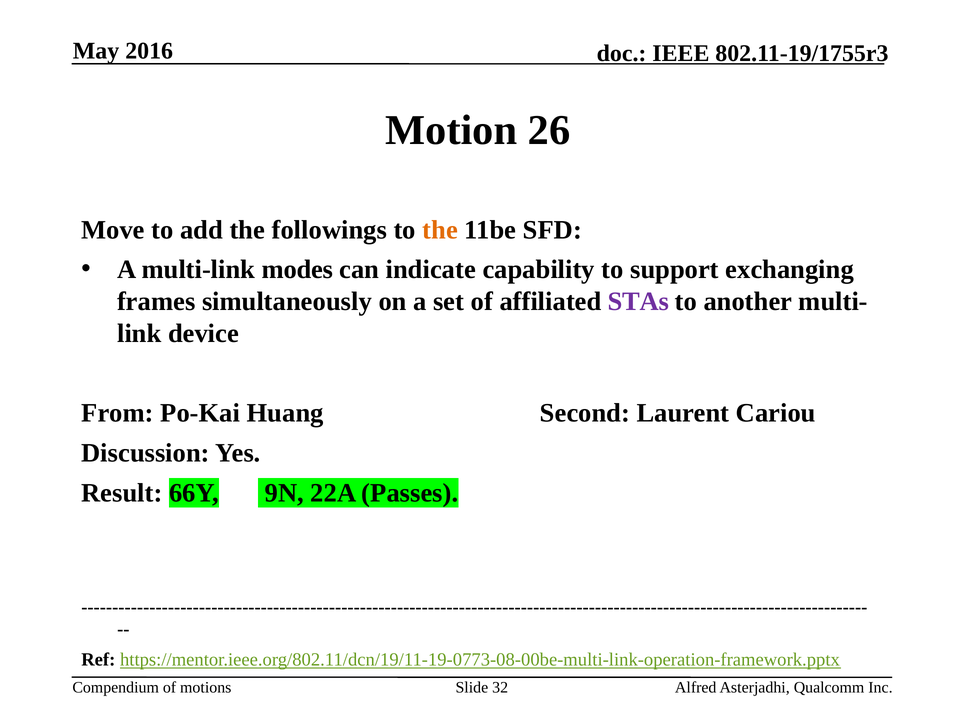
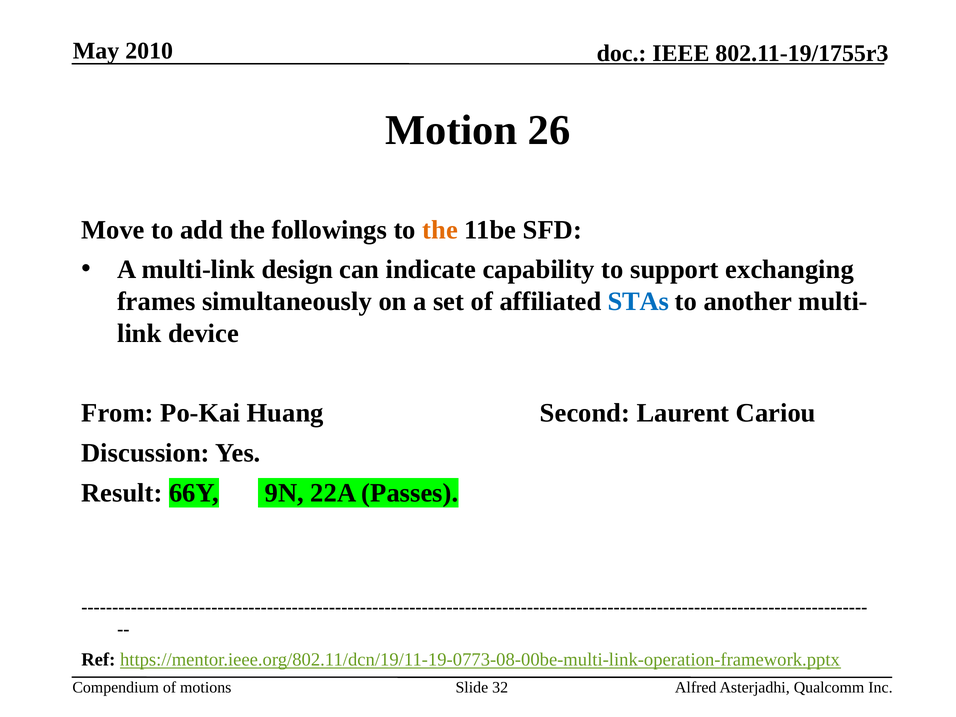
2016: 2016 -> 2010 (149, 51)
modes: modes -> design (297, 270)
STAs colour: purple -> blue (638, 301)
